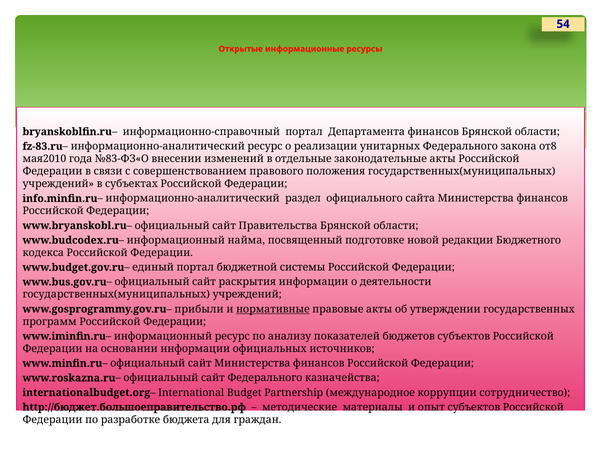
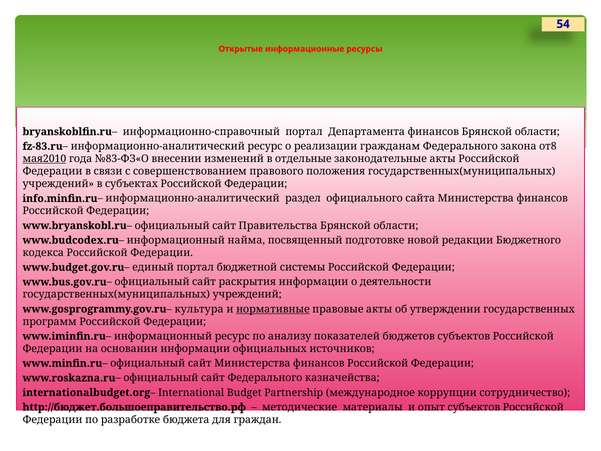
унитарных: унитарных -> гражданам (390, 146)
мая2010 underline: none -> present (44, 159)
прибыли: прибыли -> культура (199, 309)
